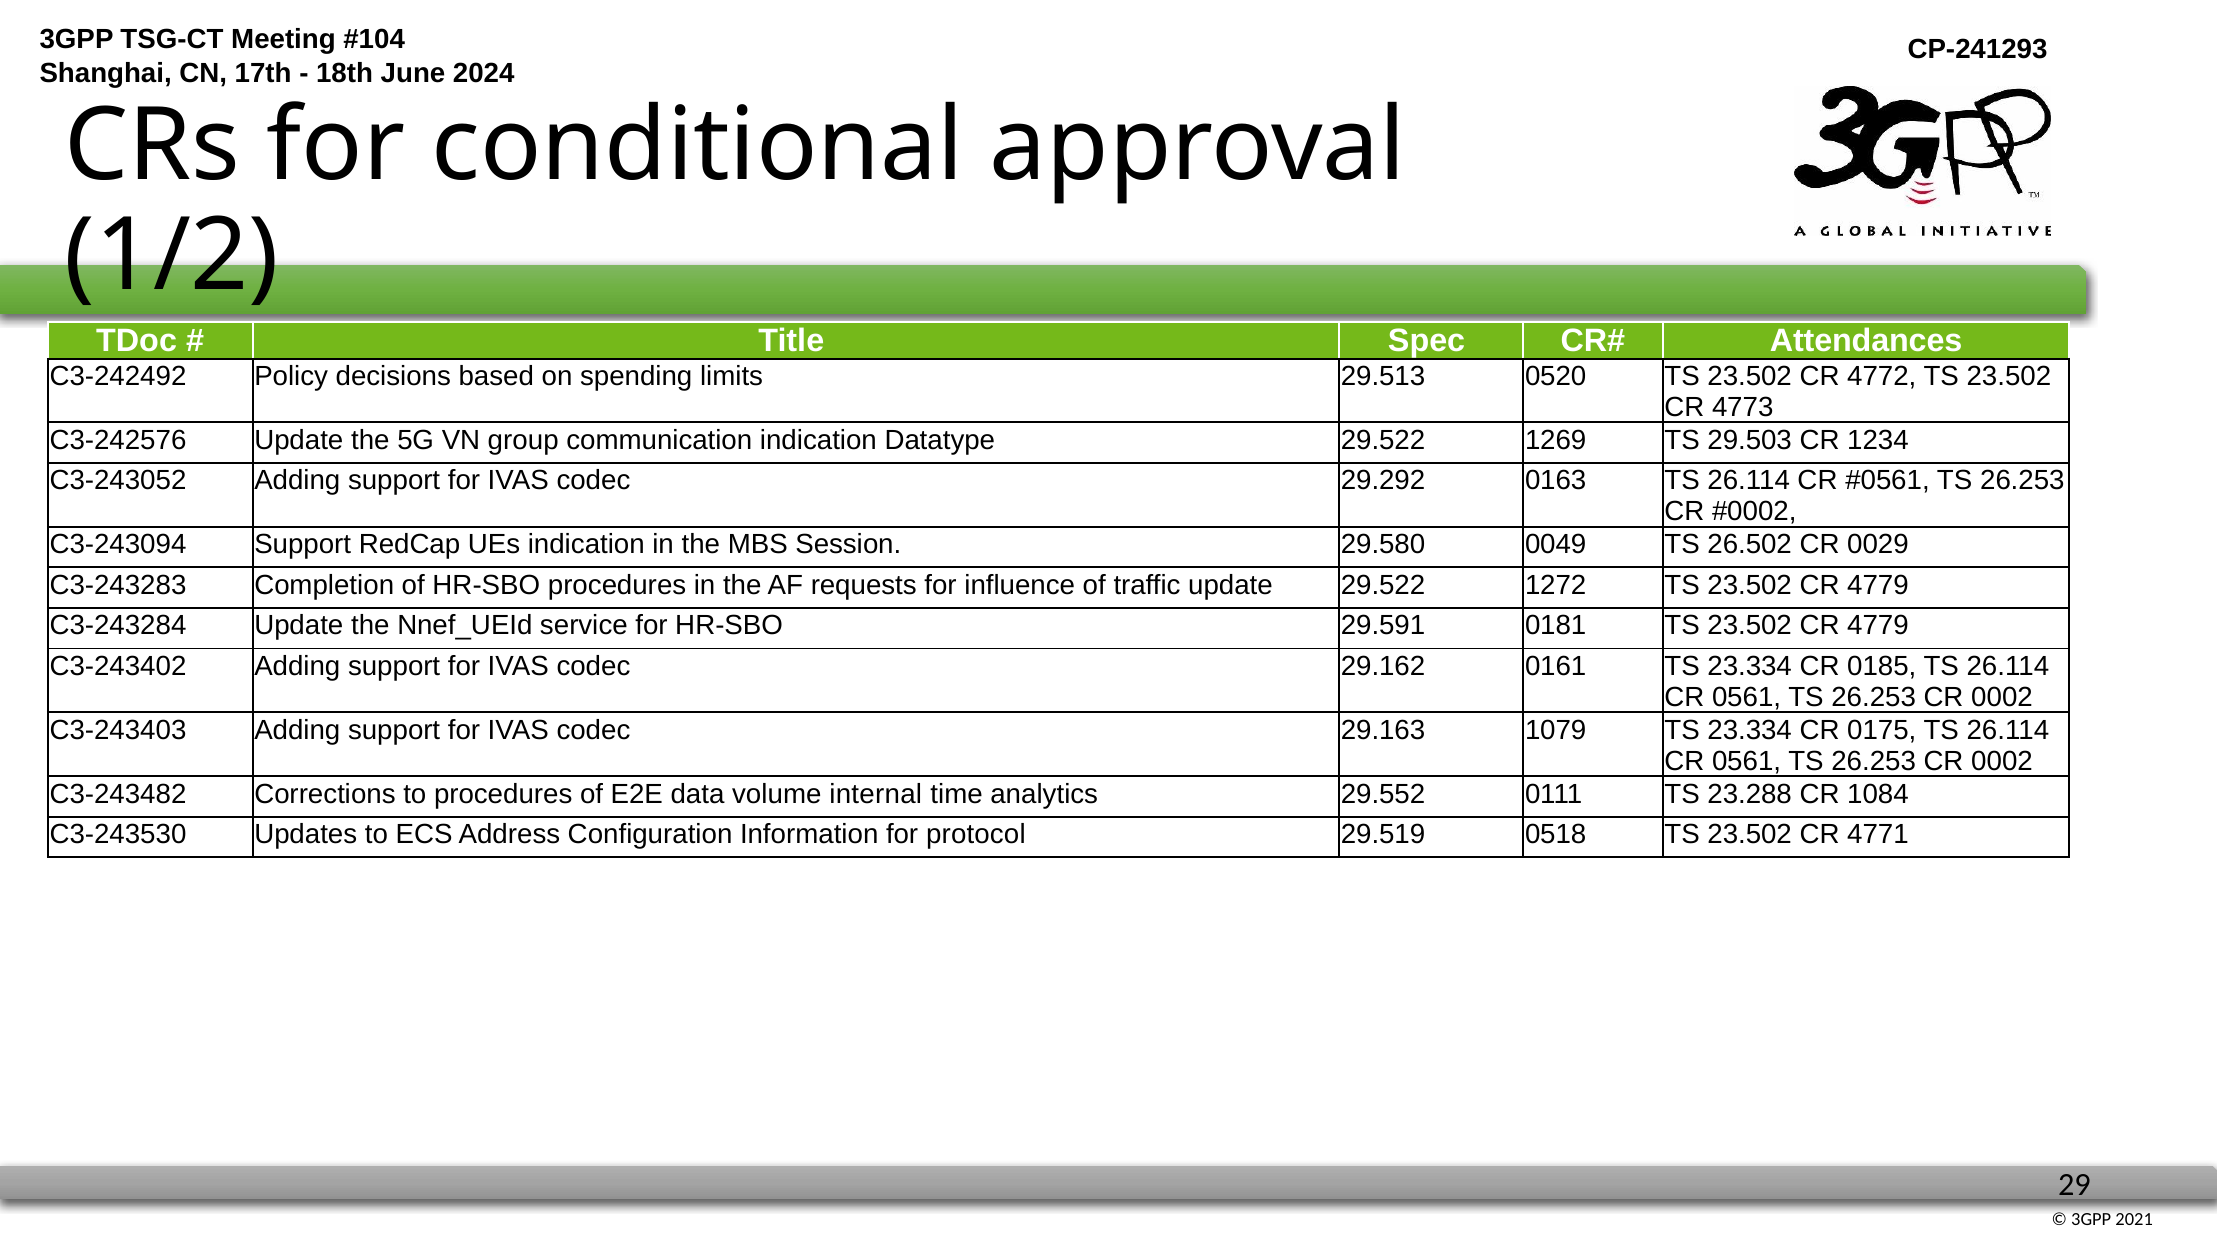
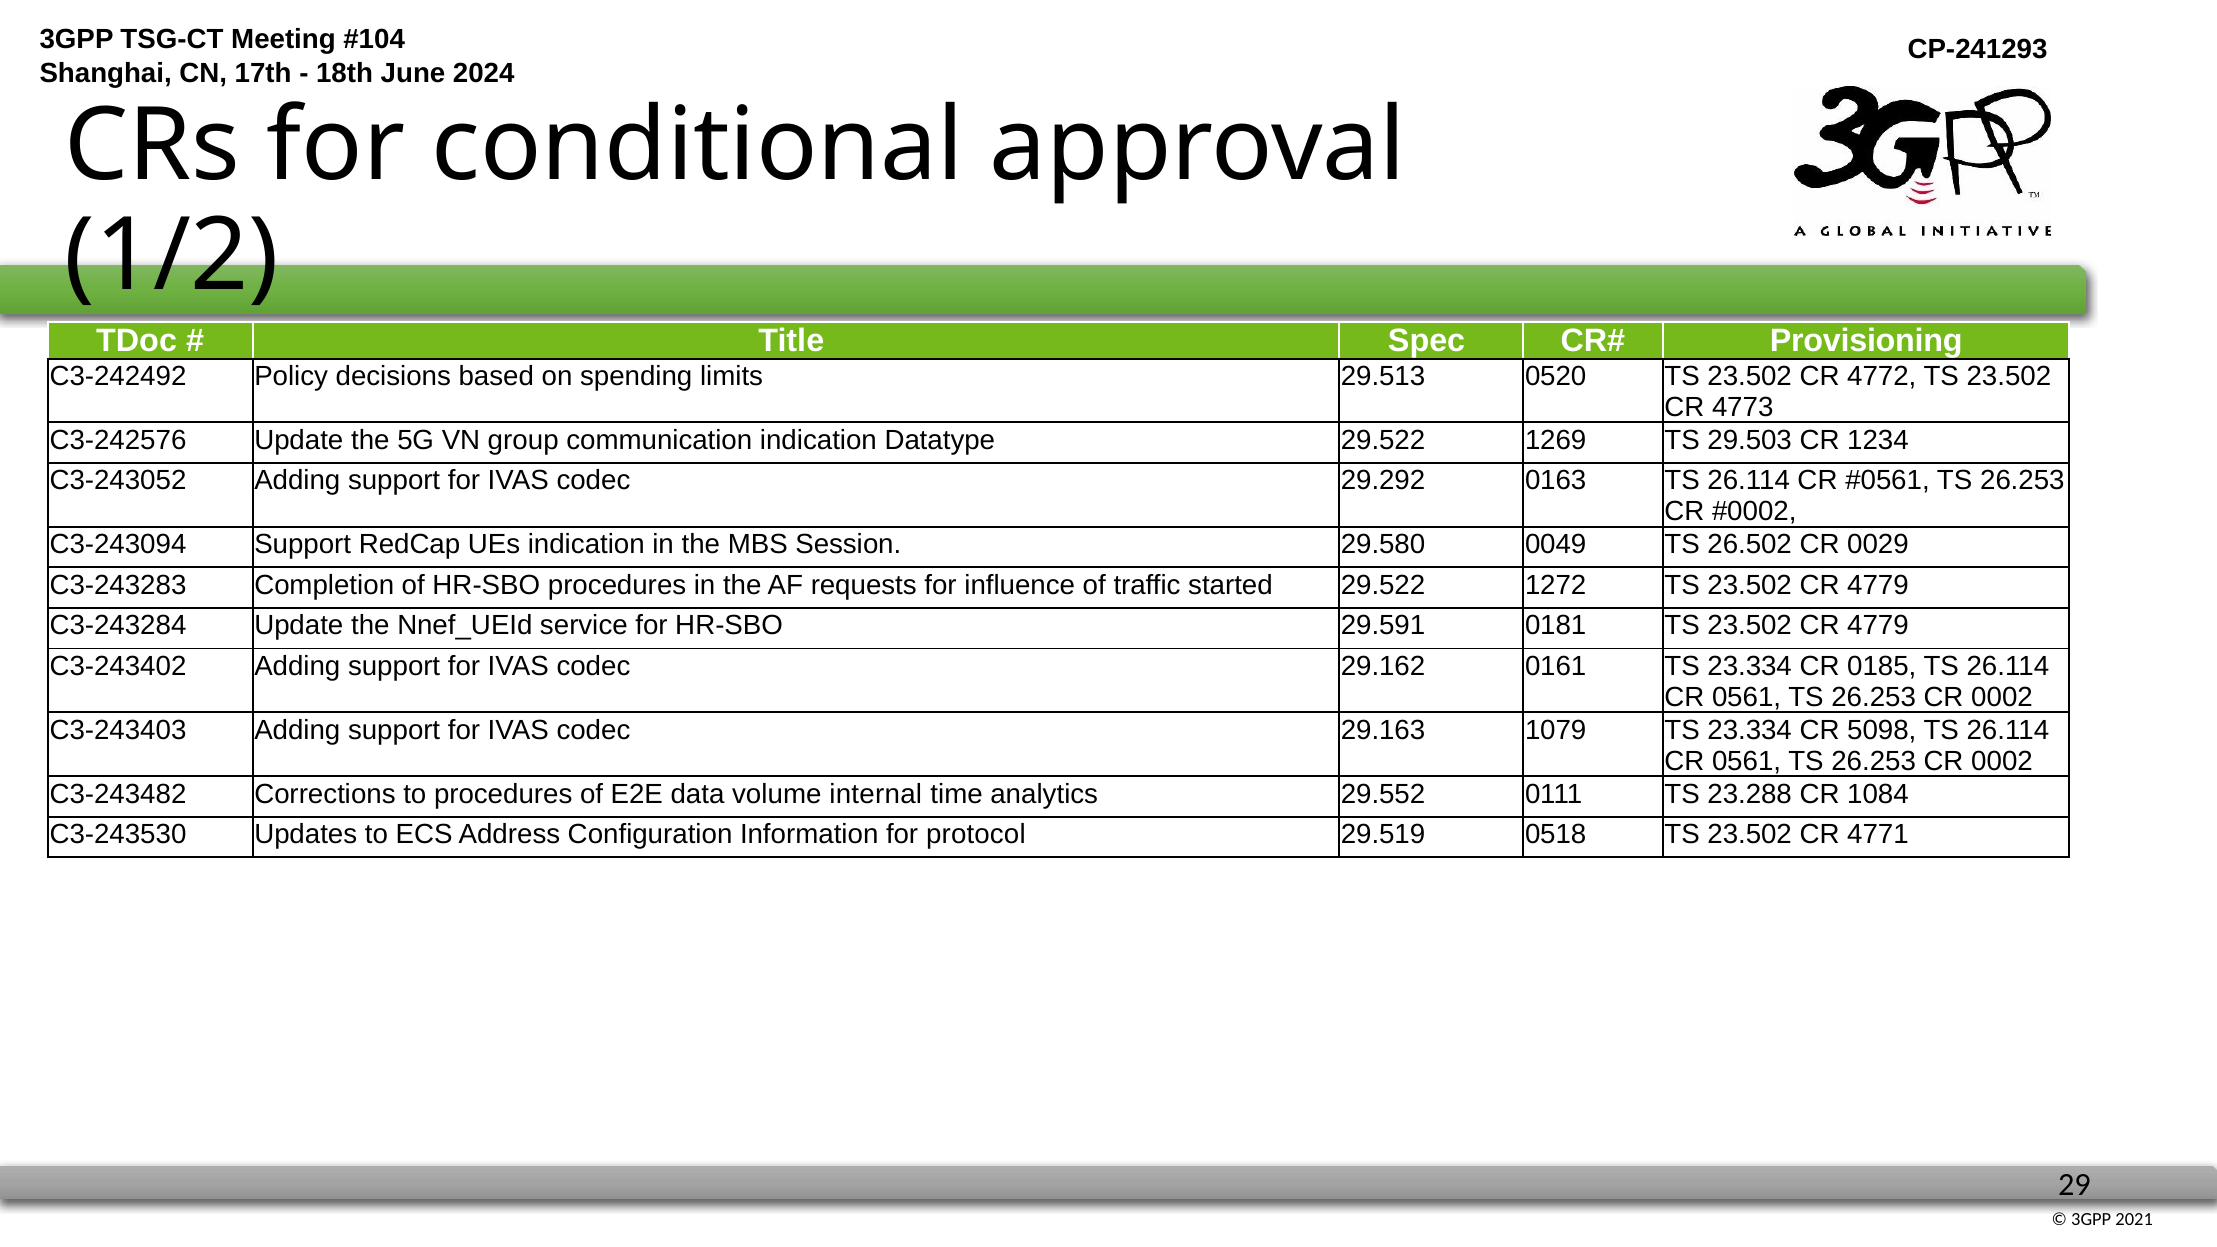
Attendances: Attendances -> Provisioning (1866, 341)
traffic update: update -> started (1231, 585)
0175: 0175 -> 5098 (1882, 730)
